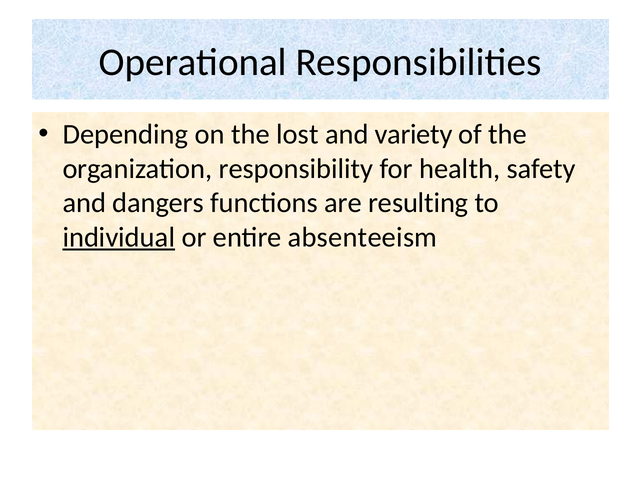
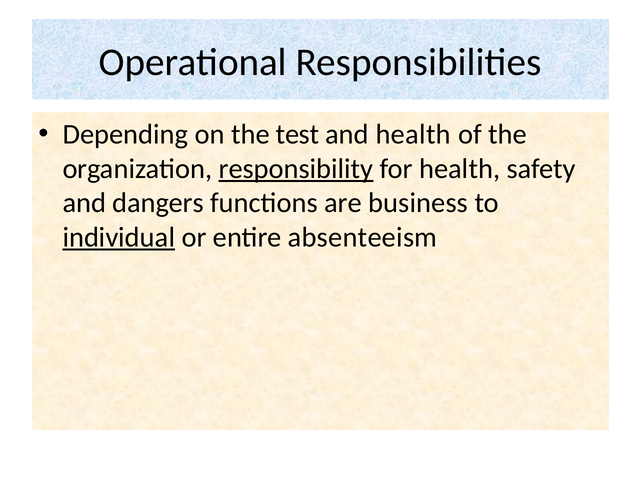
lost: lost -> test (298, 134)
and variety: variety -> health (413, 134)
responsibility underline: none -> present (296, 169)
resulting: resulting -> business (418, 203)
